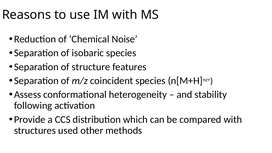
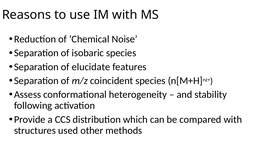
structure: structure -> elucidate (91, 67)
